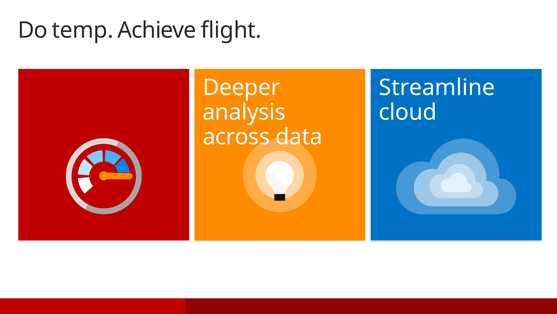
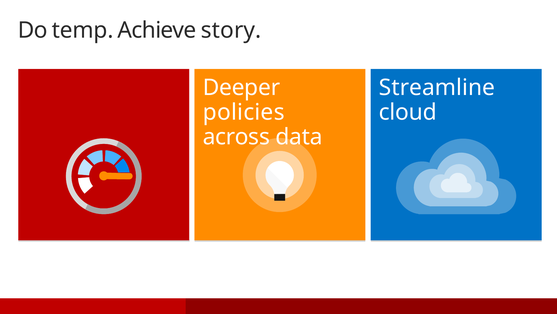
flight: flight -> story (231, 30)
analysis: analysis -> policies (244, 112)
